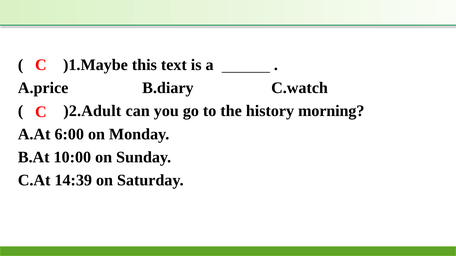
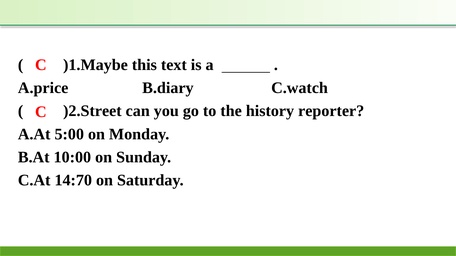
)2.Adult: )2.Adult -> )2.Street (92, 111)
morning: morning -> reporter (331, 111)
6:00: 6:00 -> 5:00 (69, 134)
14:39: 14:39 -> 14:70 (73, 181)
